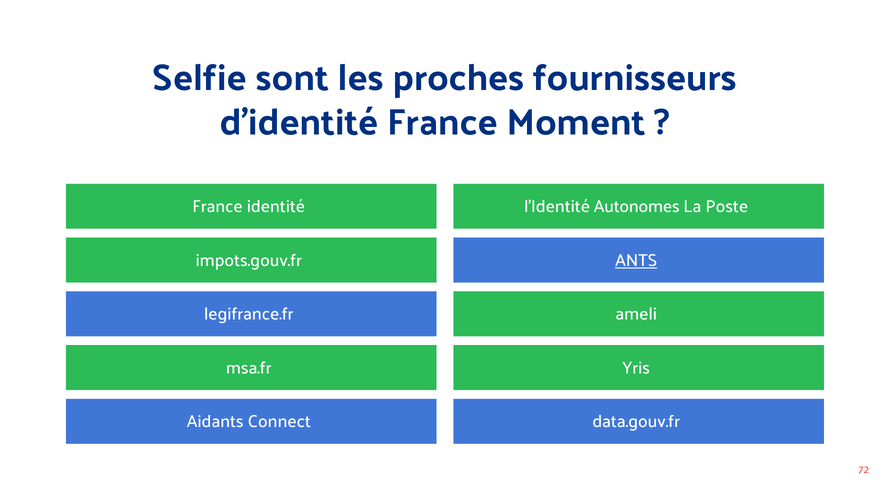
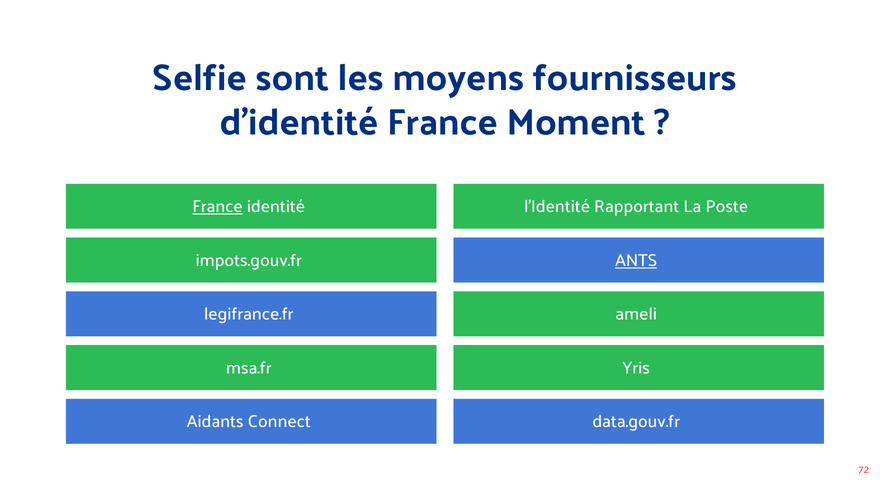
proches: proches -> moyens (458, 78)
France underline: none -> present (217, 207)
Autonomes: Autonomes -> Rapportant (637, 207)
